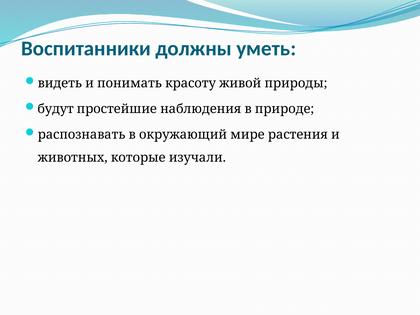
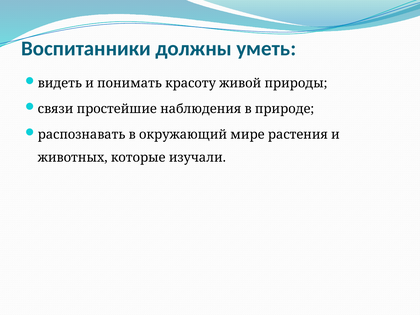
будут: будут -> связи (56, 109)
